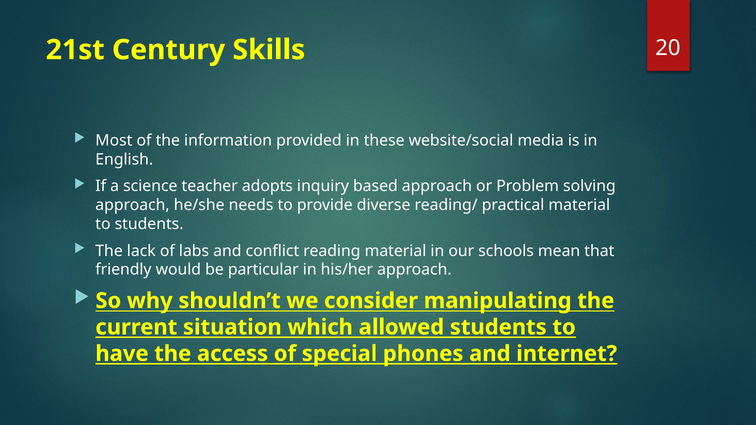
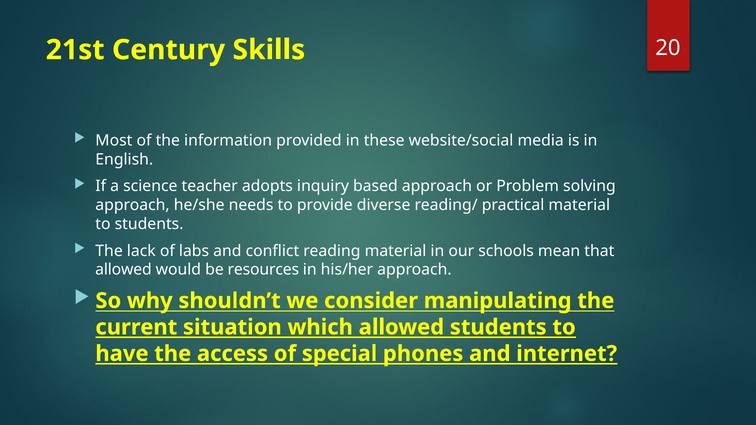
friendly: friendly -> allowed (124, 270)
particular: particular -> resources (263, 270)
